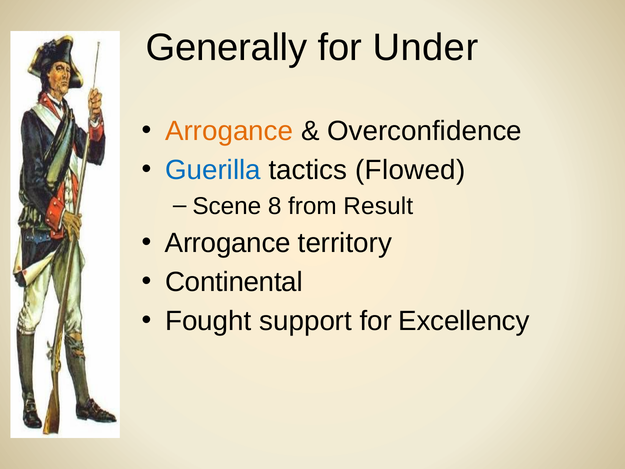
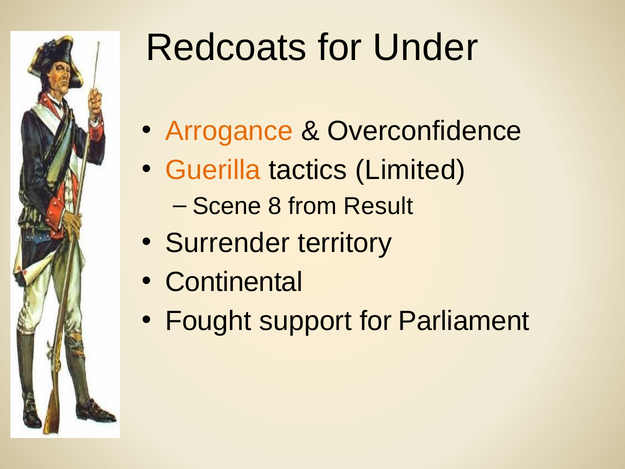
Generally: Generally -> Redcoats (226, 47)
Guerilla colour: blue -> orange (213, 170)
Flowed: Flowed -> Limited (410, 170)
Arrogance: Arrogance -> Surrender (228, 243)
Excellency: Excellency -> Parliament (464, 321)
